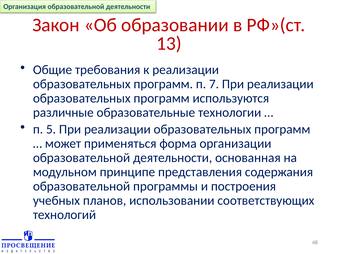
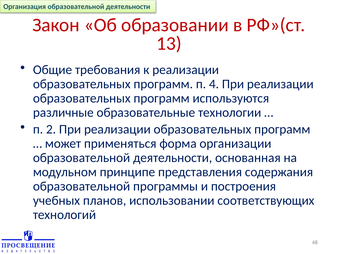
7: 7 -> 4 (214, 84)
5: 5 -> 2 (51, 129)
